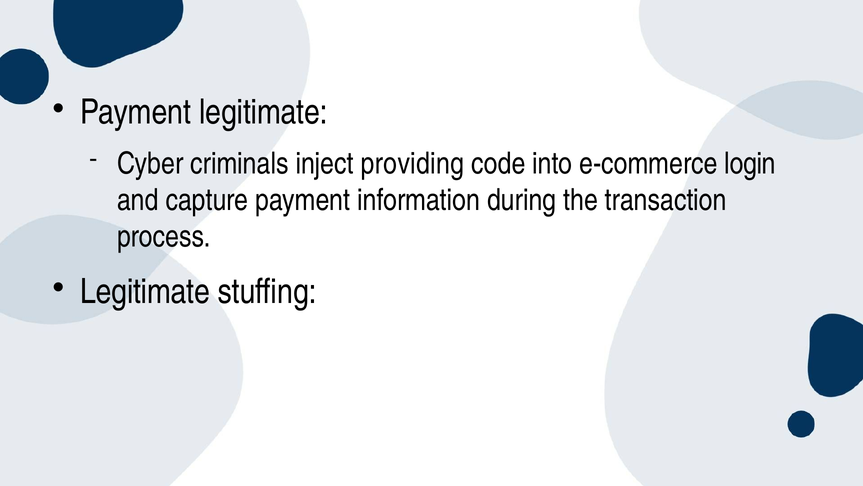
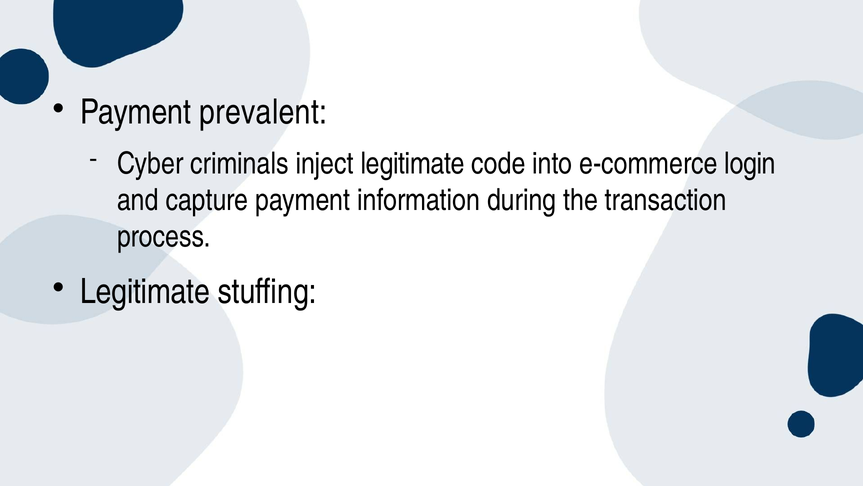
Payment legitimate: legitimate -> prevalent (263, 112)
inject providing: providing -> legitimate (413, 163)
